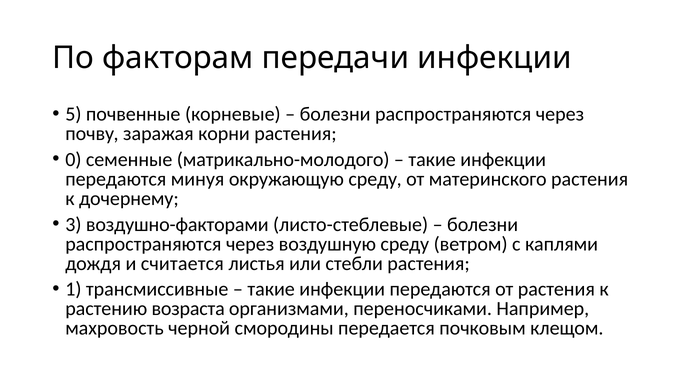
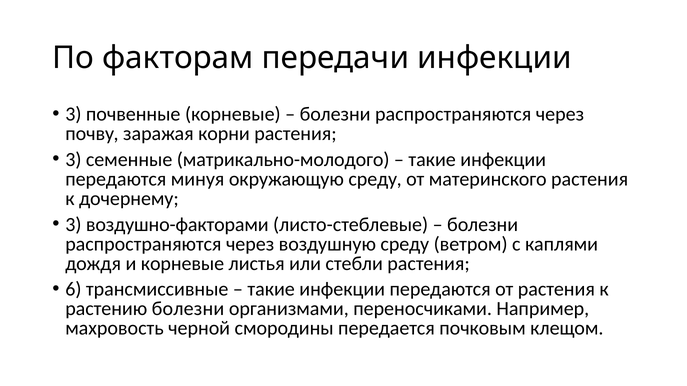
5: 5 -> 3 (73, 114)
0: 0 -> 3 (73, 160)
и считается: считается -> корневые (182, 264)
1: 1 -> 6 (73, 290)
растению возраста: возраста -> болезни (188, 309)
